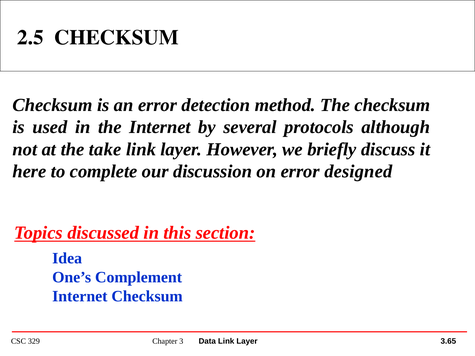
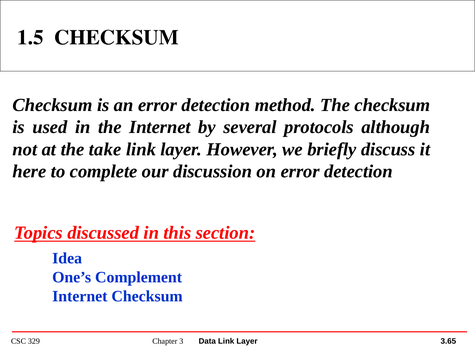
2.5: 2.5 -> 1.5 (30, 38)
on error designed: designed -> detection (359, 172)
